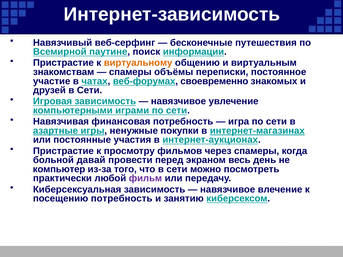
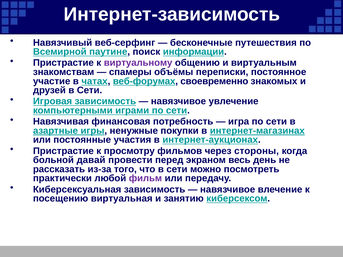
виртуальному colour: orange -> purple (138, 63)
через спамеры: спамеры -> стороны (257, 151)
компьютер: компьютер -> рассказать (59, 169)
посещению потребность: потребность -> виртуальная (122, 199)
